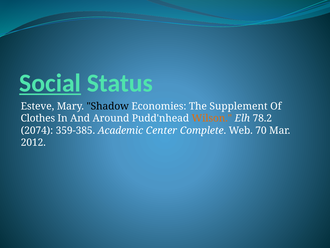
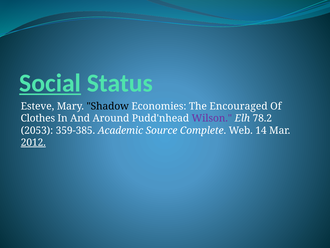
Supplement: Supplement -> Encouraged (239, 106)
Wilson colour: orange -> purple (212, 118)
2074: 2074 -> 2053 (37, 130)
Center: Center -> Source (162, 130)
70: 70 -> 14 (261, 130)
2012 underline: none -> present (33, 142)
